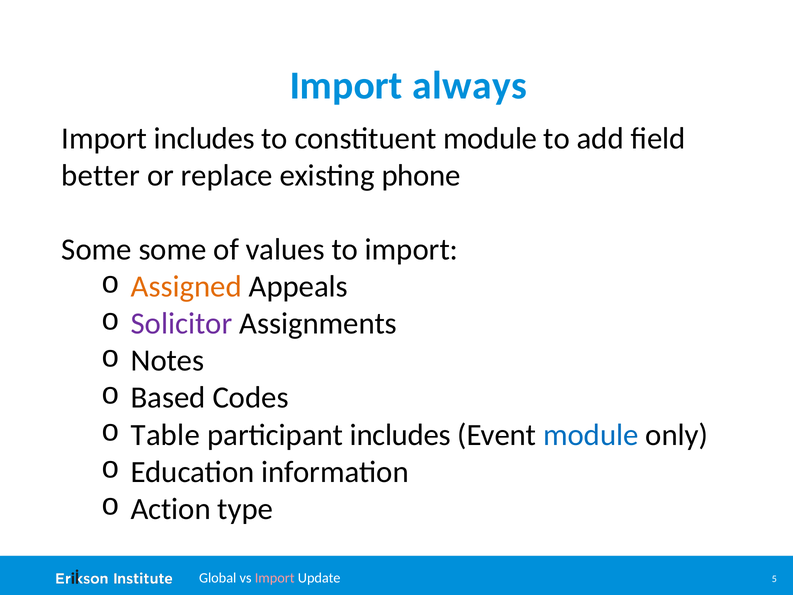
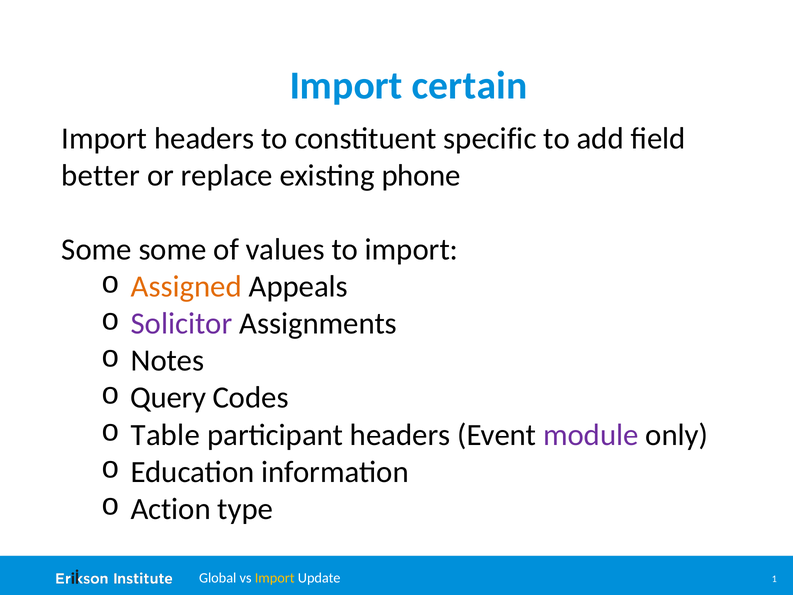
always: always -> certain (470, 85)
Import includes: includes -> headers (204, 138)
constituent module: module -> specific (490, 138)
Based: Based -> Query (168, 398)
participant includes: includes -> headers (400, 435)
module colour: blue -> purple (591, 435)
Import colour: pink -> yellow (275, 578)
5: 5 -> 1 (774, 578)
